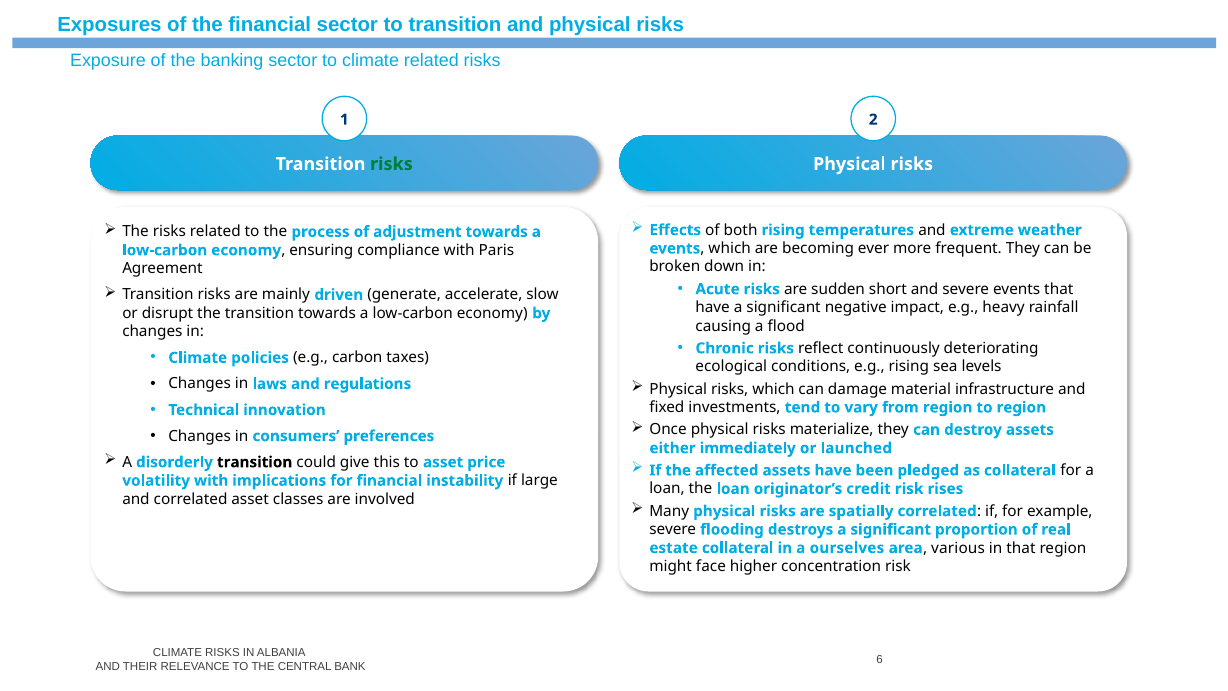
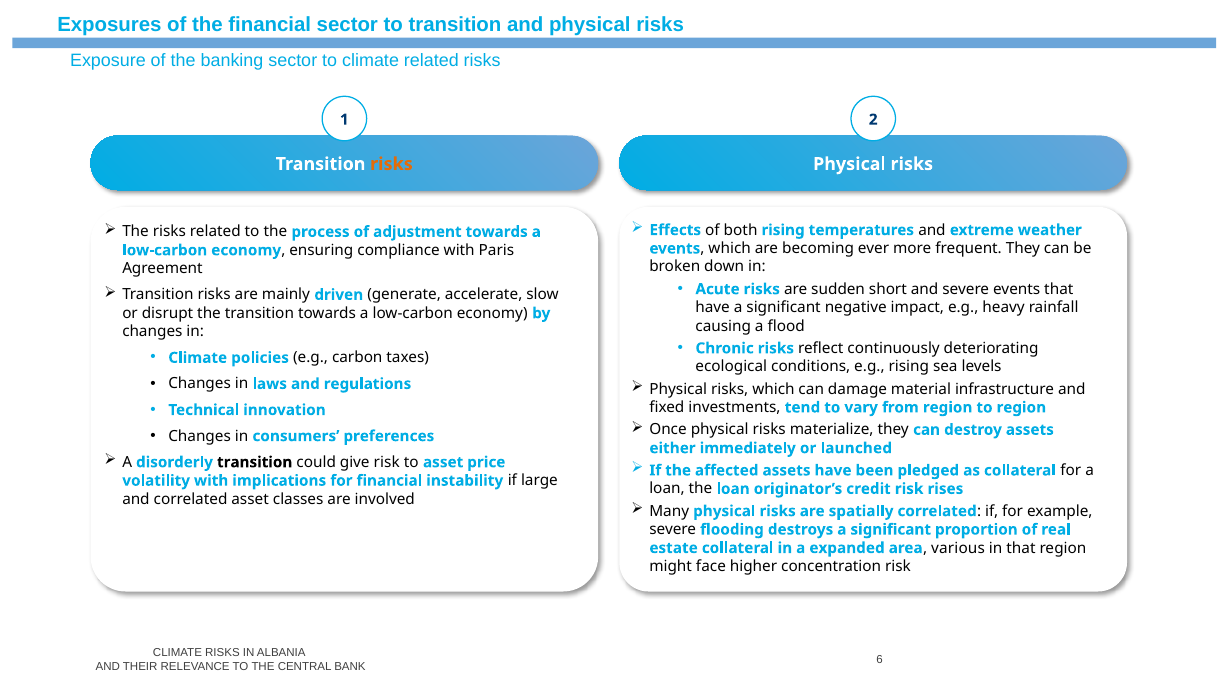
risks colour: green -> orange (391, 164)
give this: this -> risk (387, 462)
ourselves: ourselves -> expanded (847, 548)
